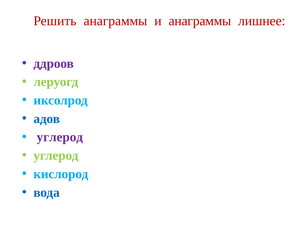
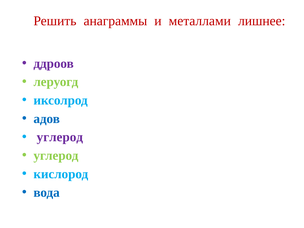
и анаграммы: анаграммы -> металлами (200, 21)
